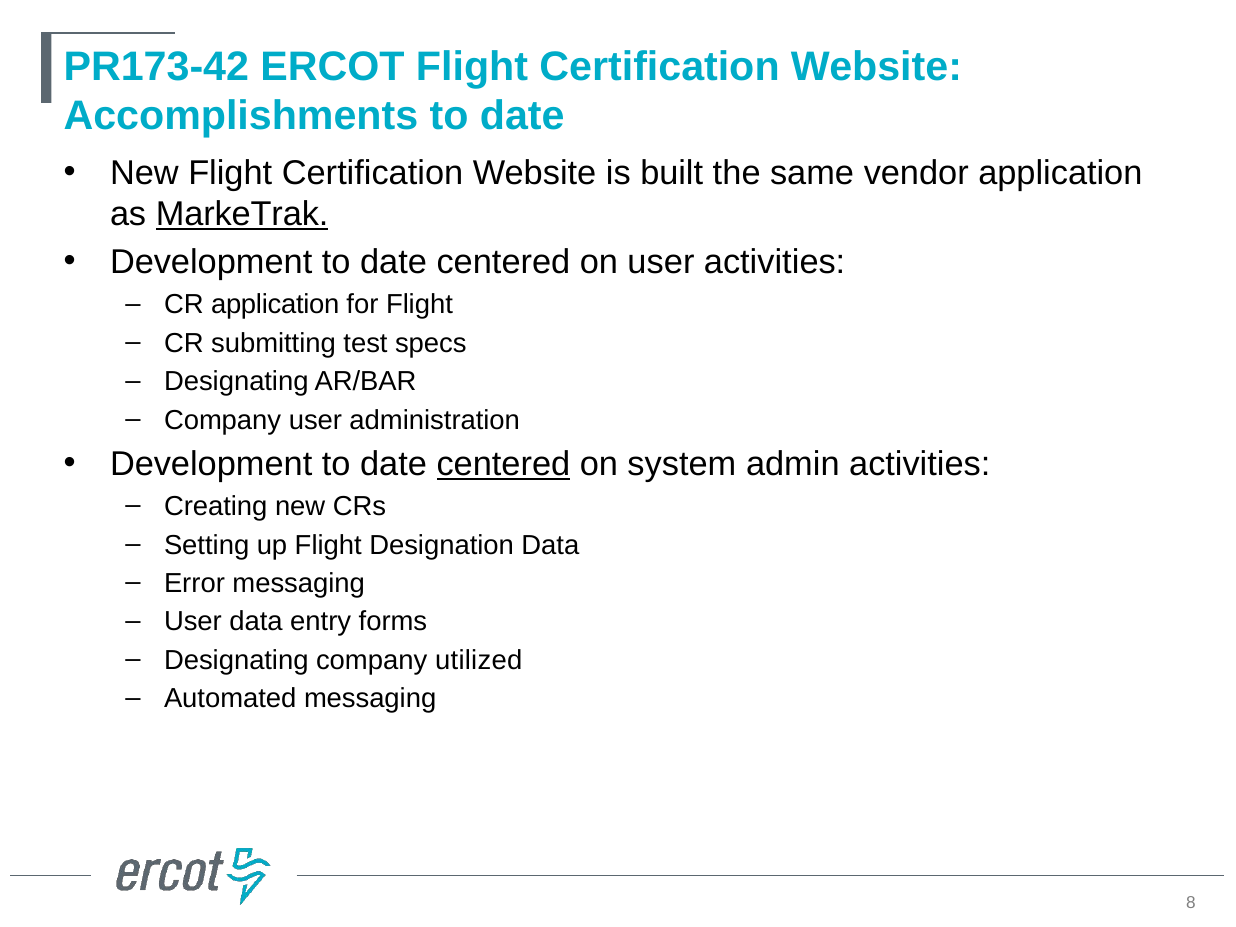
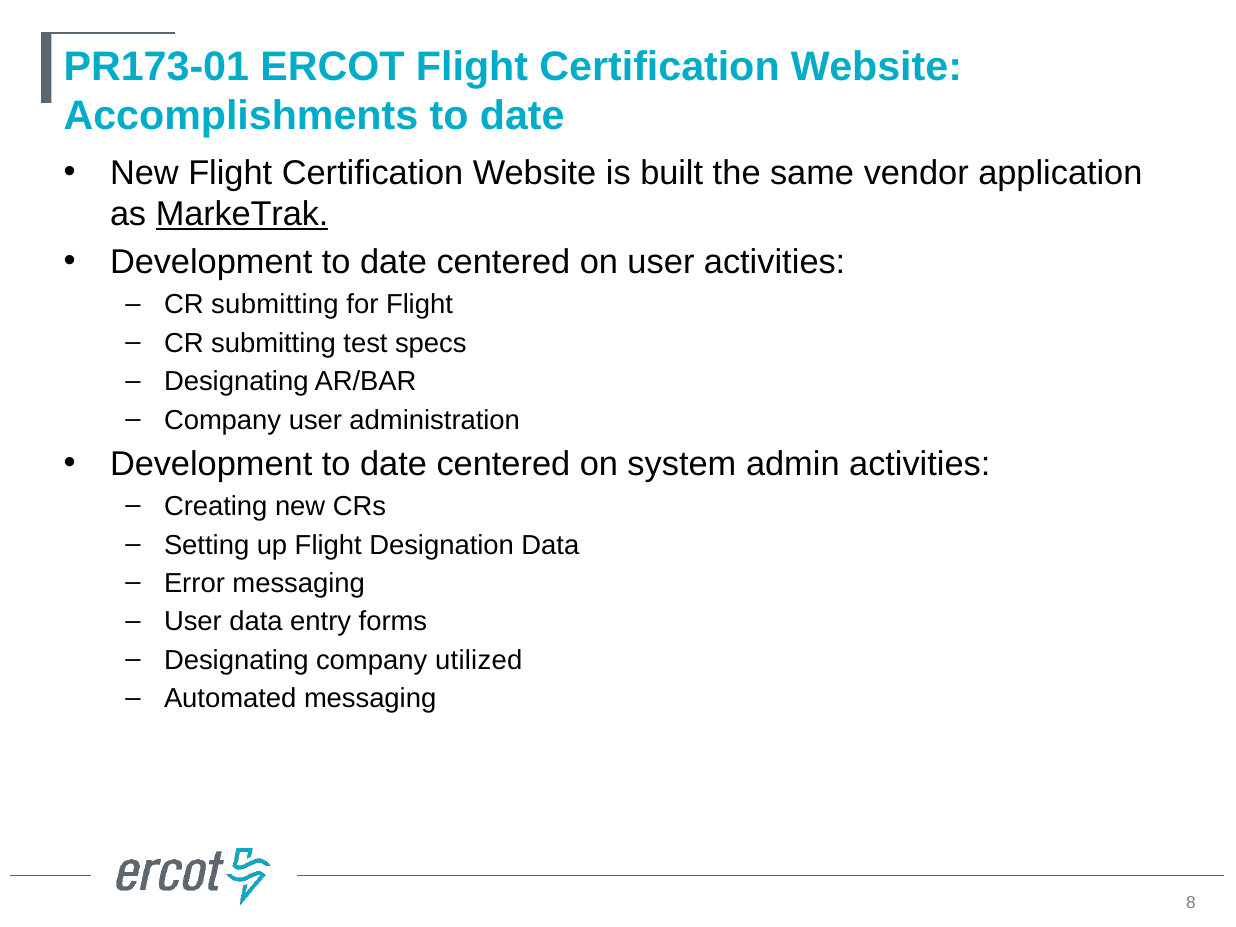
PR173-42: PR173-42 -> PR173-01 (156, 67)
application: application -> submitting (275, 305)
centered underline: present -> none (503, 464)
